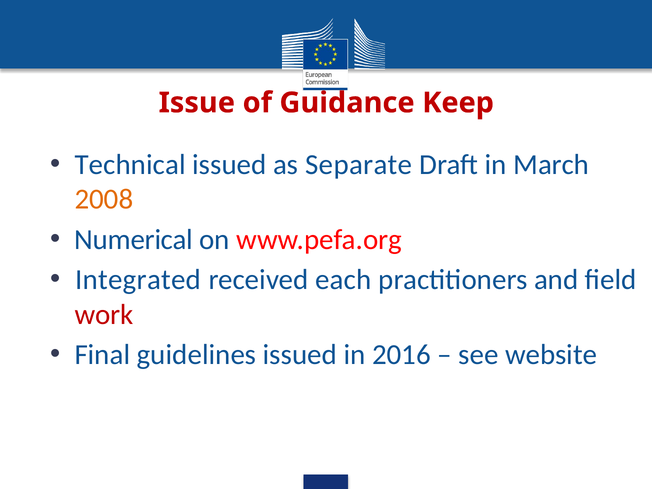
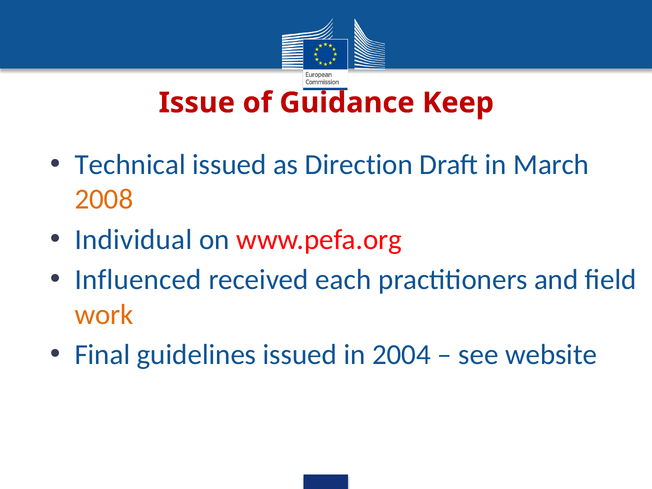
Separate: Separate -> Direction (359, 164)
Numerical: Numerical -> Individual (133, 240)
Integrated: Integrated -> Influenced (138, 280)
work colour: red -> orange (104, 315)
2016: 2016 -> 2004 (401, 355)
